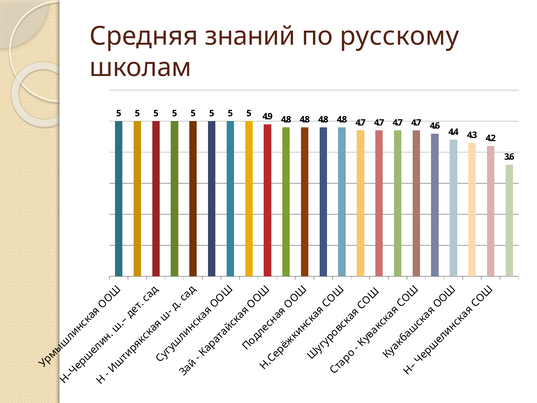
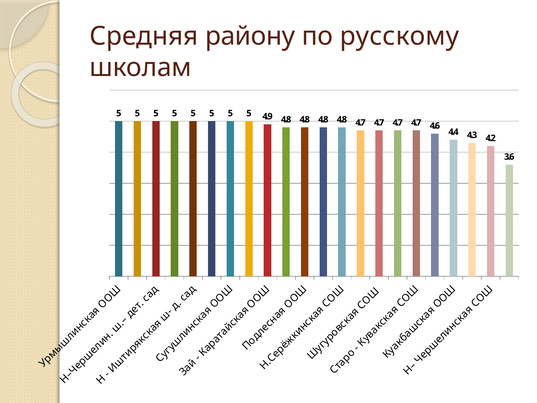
знаний: знаний -> району (250, 36)
